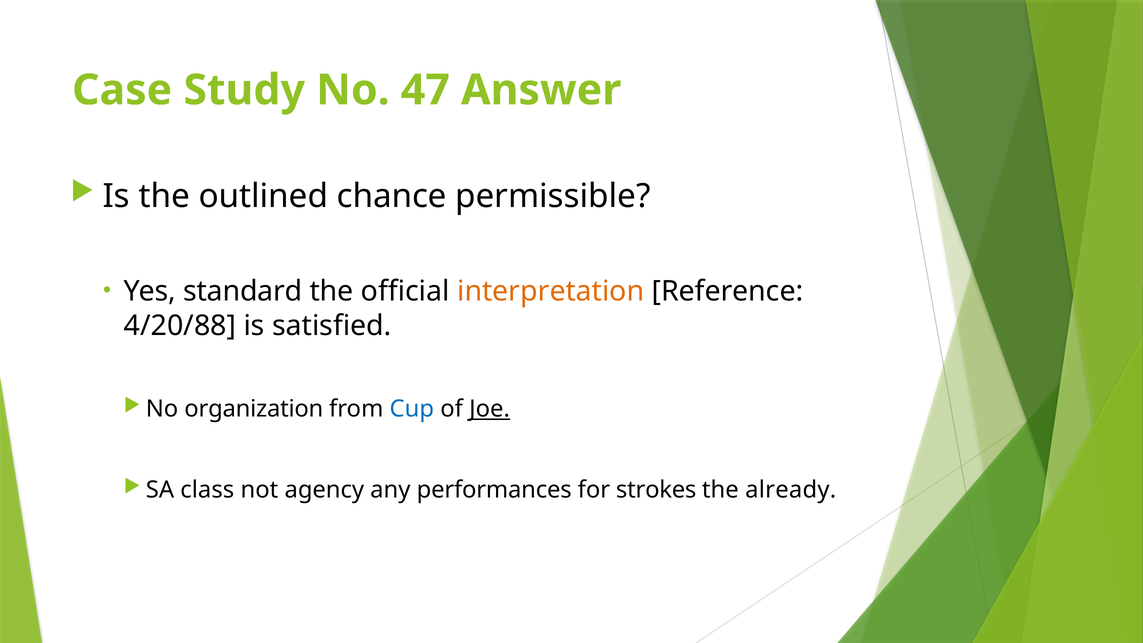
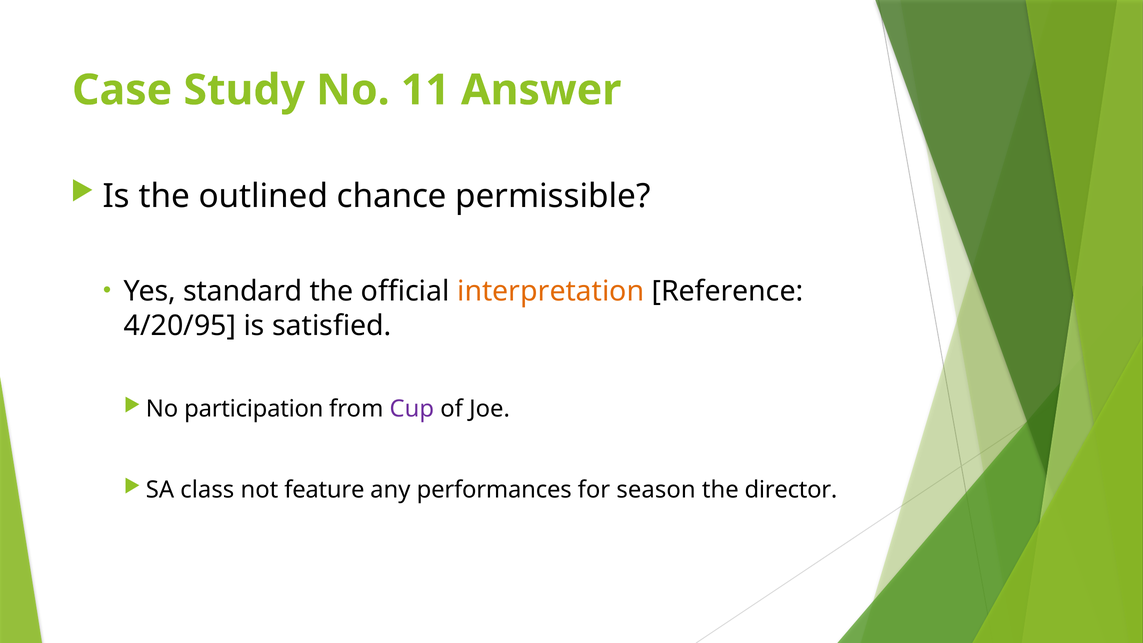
47: 47 -> 11 (425, 90)
4/20/88: 4/20/88 -> 4/20/95 (180, 326)
organization: organization -> participation (254, 409)
Cup colour: blue -> purple (412, 409)
Joe underline: present -> none (490, 409)
agency: agency -> feature (324, 490)
strokes: strokes -> season (656, 490)
already: already -> director (791, 490)
